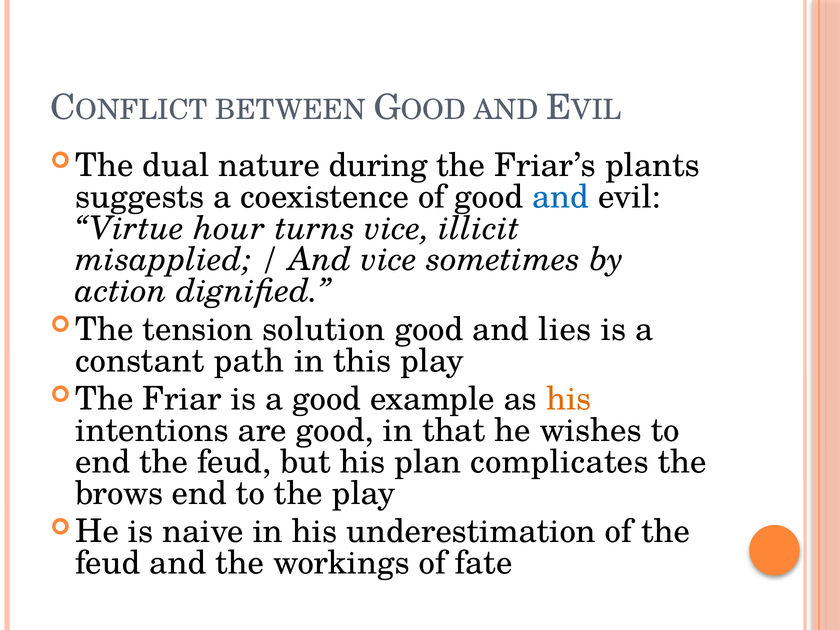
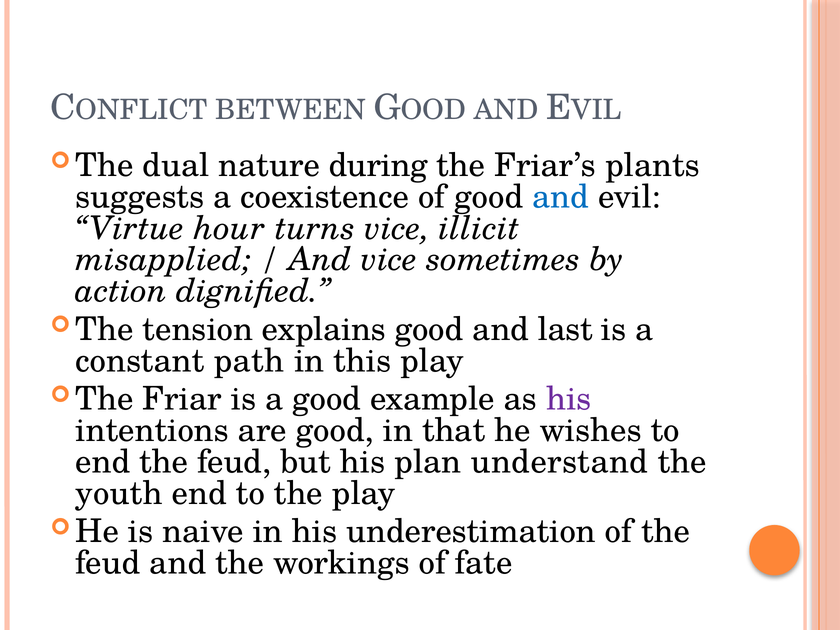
solution: solution -> explains (324, 329)
lies: lies -> last (565, 329)
his colour: orange -> purple (569, 399)
complicates: complicates -> understand (559, 462)
brows: brows -> youth (119, 493)
